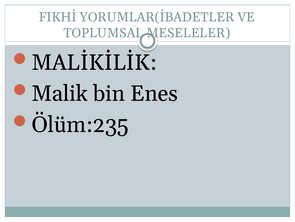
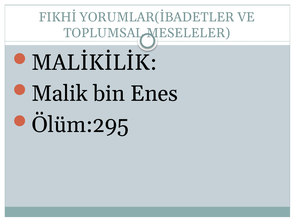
Ölüm:235: Ölüm:235 -> Ölüm:295 (80, 124)
